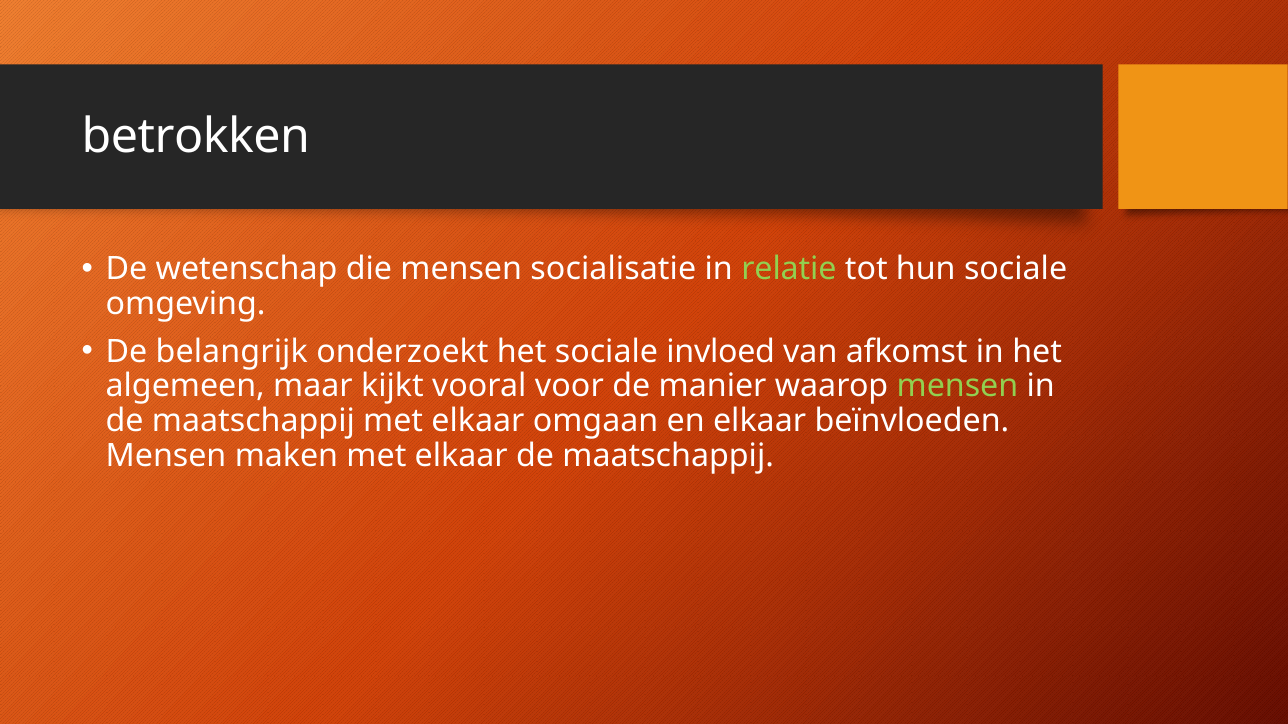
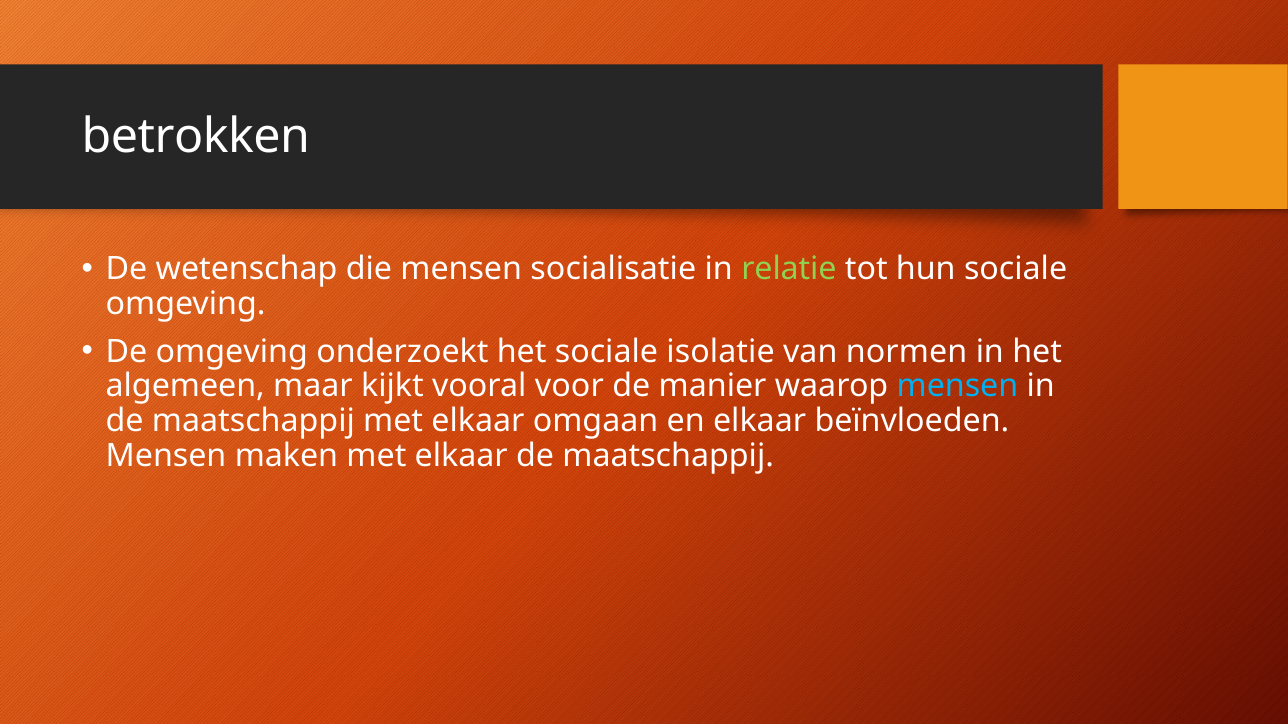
De belangrijk: belangrijk -> omgeving (232, 352)
invloed: invloed -> isolatie (721, 352)
afkomst: afkomst -> normen (906, 352)
mensen colour: light green -> light blue (957, 387)
